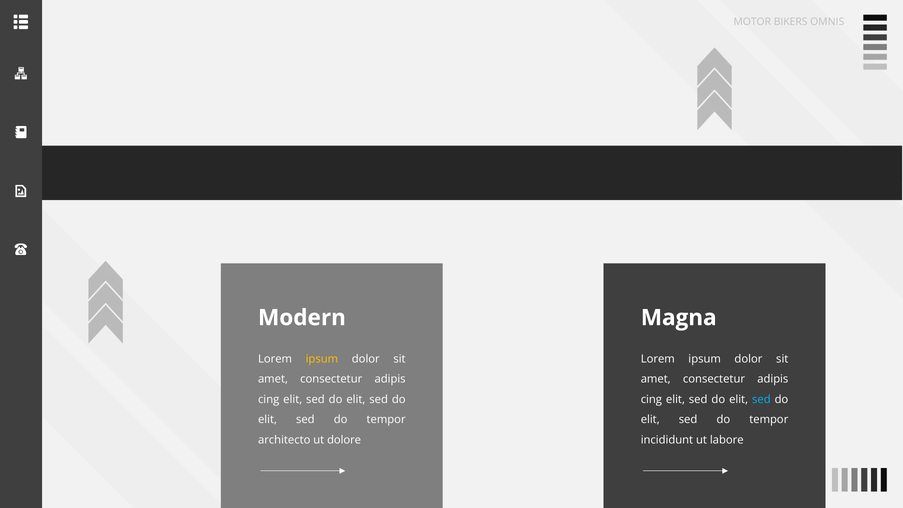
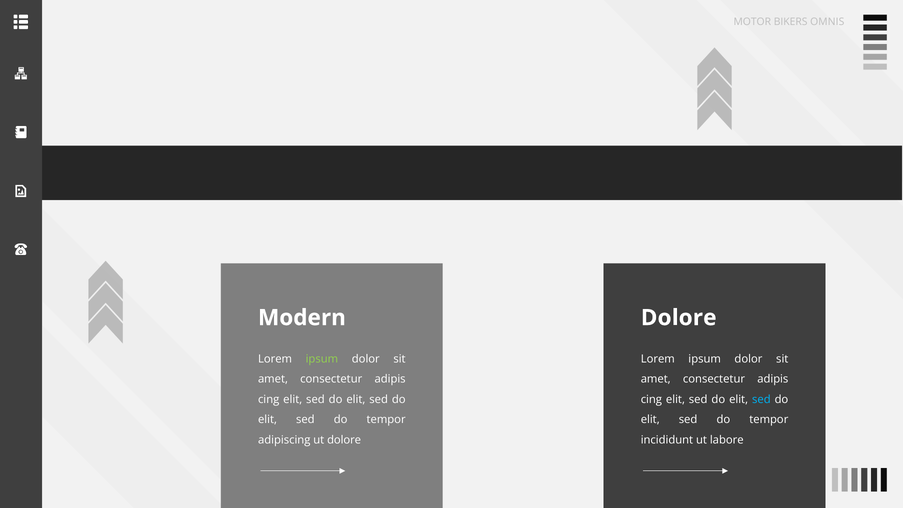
Magna: Magna -> Dolore (679, 318)
ipsum colour: yellow -> light green (322, 359)
architecto: architecto -> adipiscing (284, 440)
